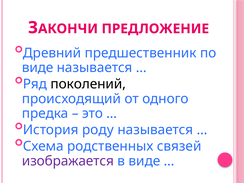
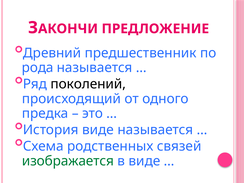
виде: виде -> рода (38, 68)
История роду: роду -> виде (98, 130)
изображается colour: purple -> green (68, 161)
